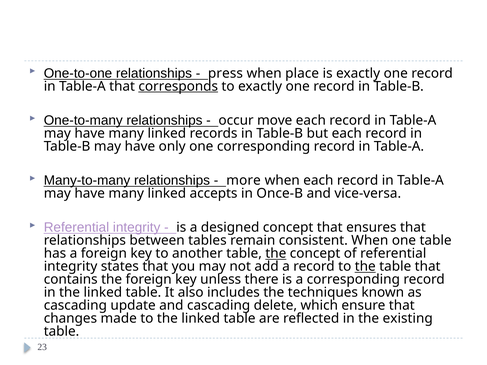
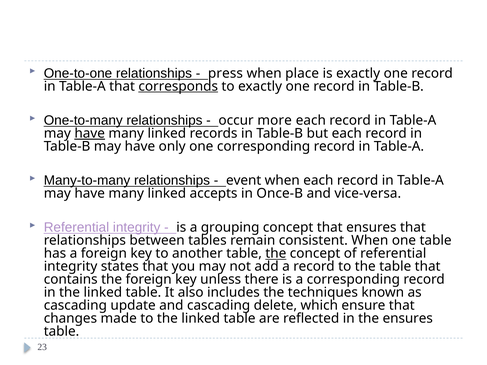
move: move -> more (275, 120)
have underline: none -> present (90, 133)
more: more -> event (244, 181)
designed: designed -> grouping (230, 228)
the underline: present -> none (365, 267)
the existing: existing -> ensures (408, 319)
